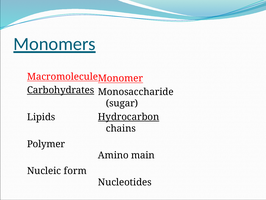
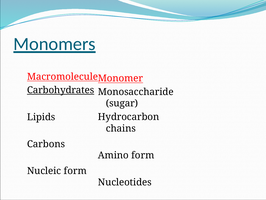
Hydrocarbon underline: present -> none (129, 117)
Polymer: Polymer -> Carbons (46, 144)
Amino main: main -> form (143, 155)
